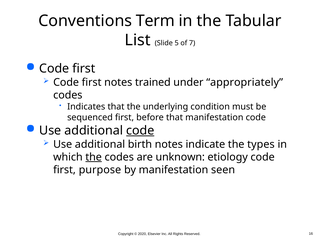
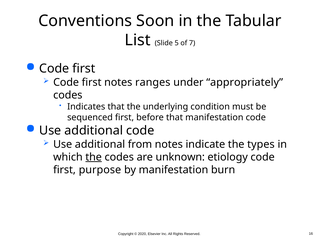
Term: Term -> Soon (155, 21)
trained: trained -> ranges (153, 82)
code underline: present -> none (140, 130)
birth: birth -> from (140, 144)
seen: seen -> burn (223, 170)
